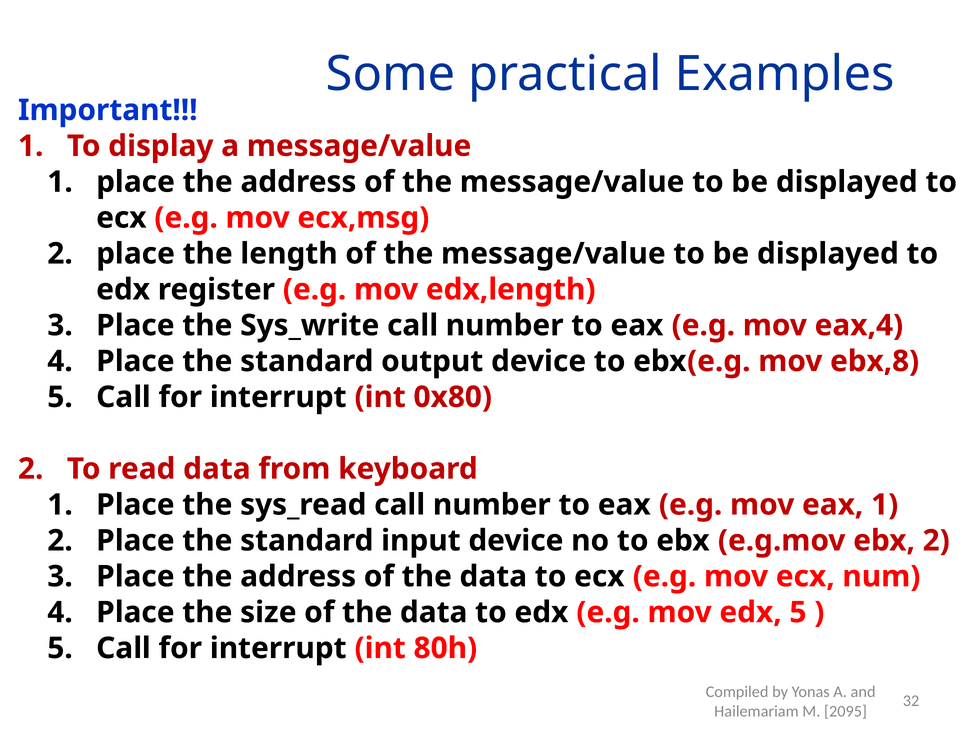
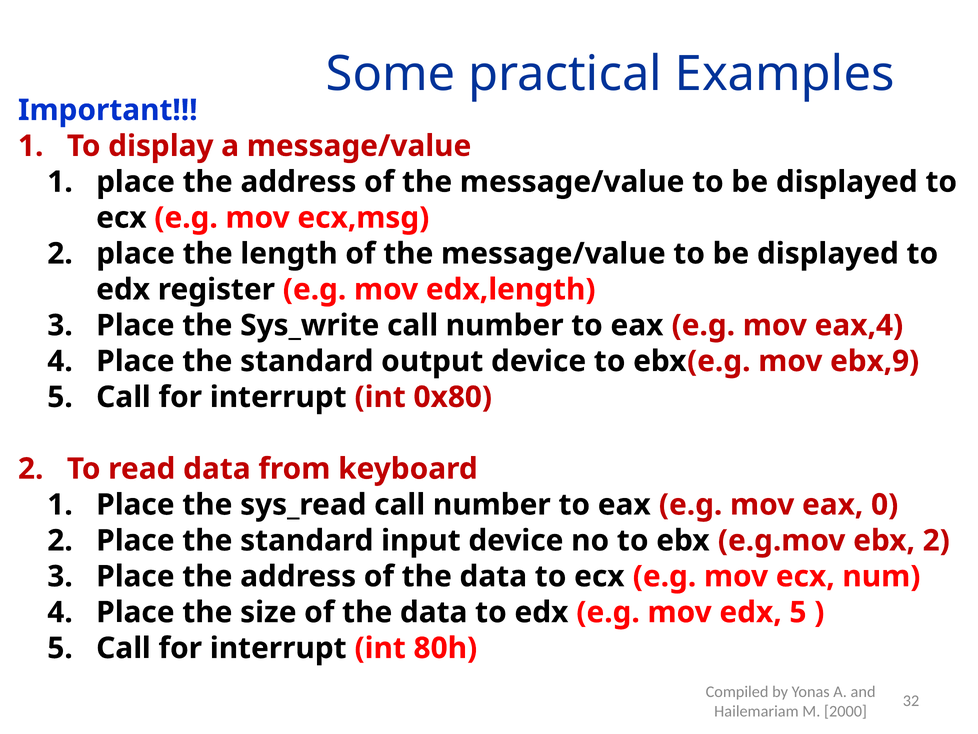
ebx,8: ebx,8 -> ebx,9 (875, 361)
eax 1: 1 -> 0 (885, 504)
2095: 2095 -> 2000 (846, 711)
